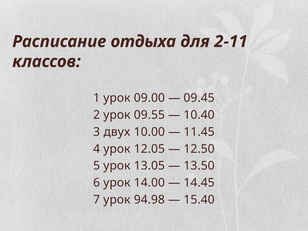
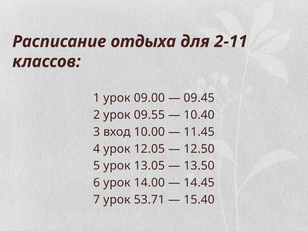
двух: двух -> вход (117, 132)
94.98: 94.98 -> 53.71 (149, 200)
